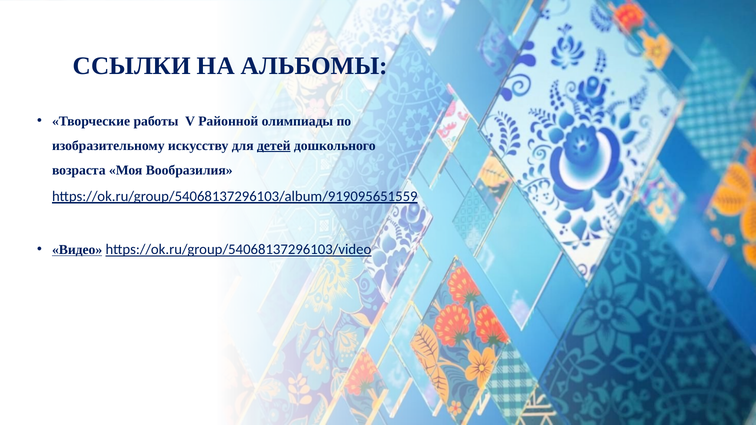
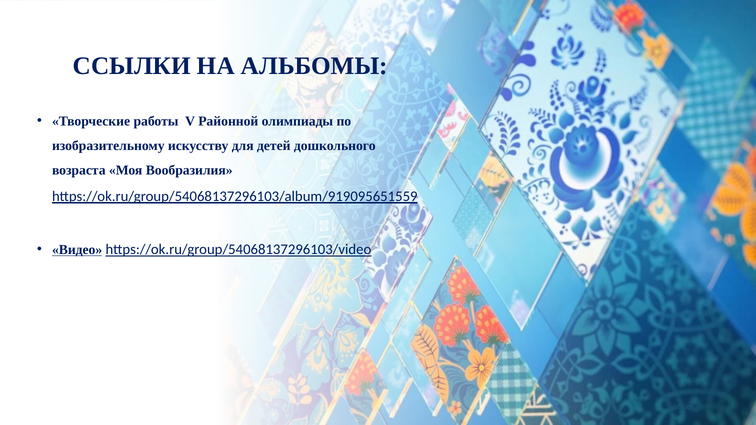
детей underline: present -> none (274, 146)
